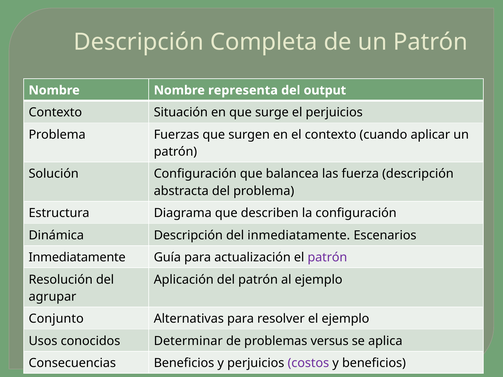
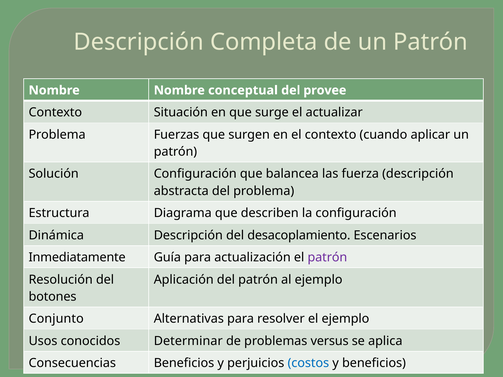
representa: representa -> conceptual (243, 90)
output: output -> provee (325, 90)
el perjuicios: perjuicios -> actualizar (334, 113)
del inmediatamente: inmediatamente -> desacoplamiento (299, 235)
agrupar: agrupar -> botones (53, 297)
costos colour: purple -> blue (308, 363)
